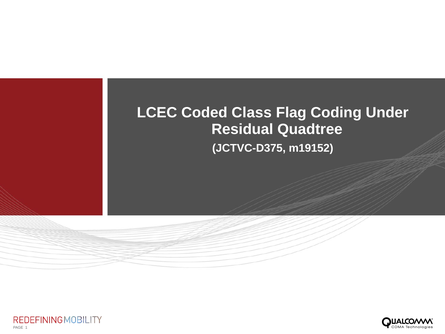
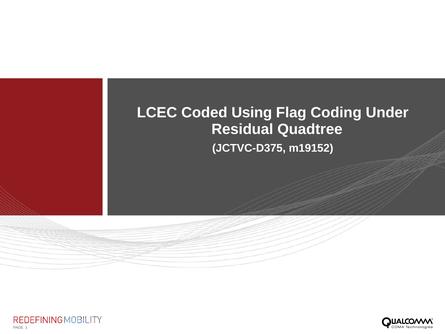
Class: Class -> Using (252, 112)
